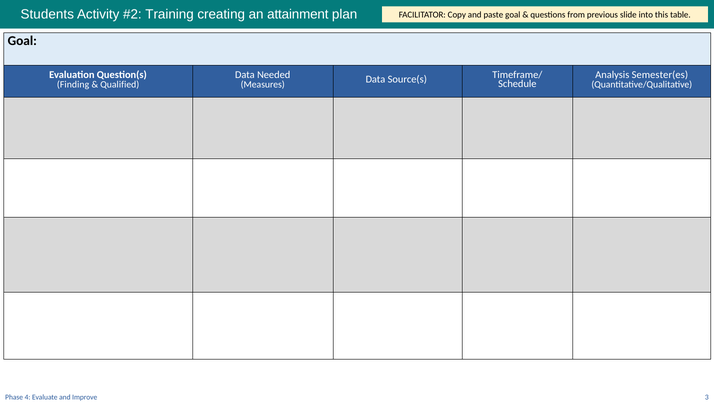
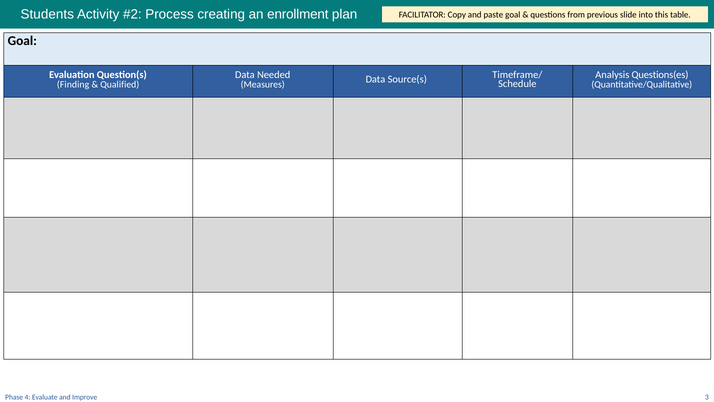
Training: Training -> Process (170, 14)
attainment: attainment -> enrollment (298, 14)
Semester(es: Semester(es -> Questions(es (660, 75)
